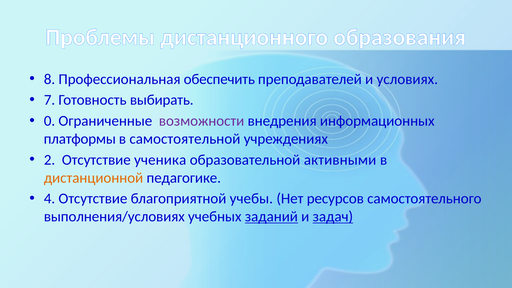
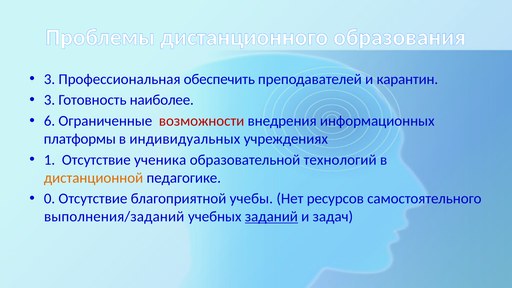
8: 8 -> 3 (50, 79)
условиях: условиях -> карантин (407, 79)
7: 7 -> 3 (50, 100)
выбирать: выбирать -> наиболее (162, 100)
0: 0 -> 6 (50, 121)
возможности colour: purple -> red (202, 121)
самостоятельной: самостоятельной -> индивидуальных (185, 139)
2: 2 -> 1 (50, 160)
активными: активными -> технологий (340, 160)
4: 4 -> 0 (50, 199)
выполнения/условиях: выполнения/условиях -> выполнения/заданий (114, 217)
задач underline: present -> none (333, 217)
